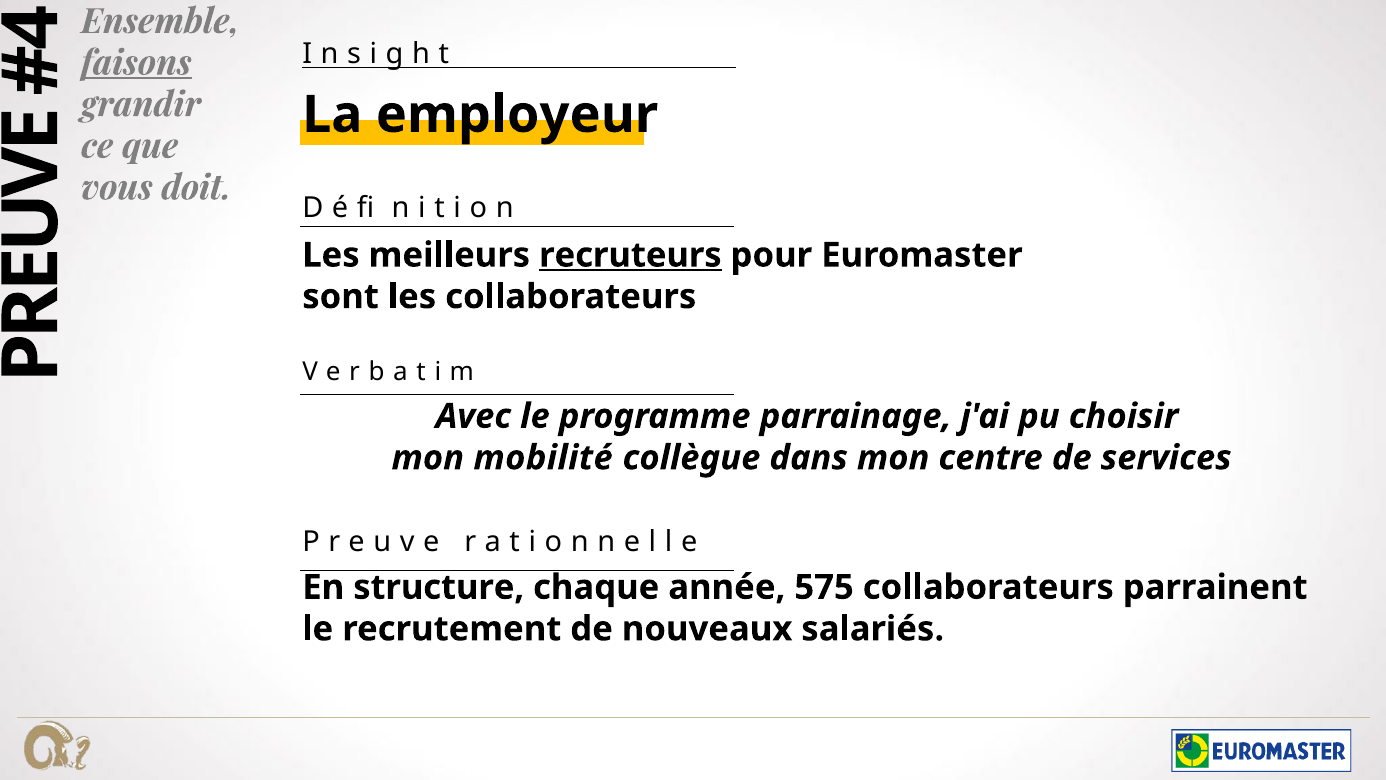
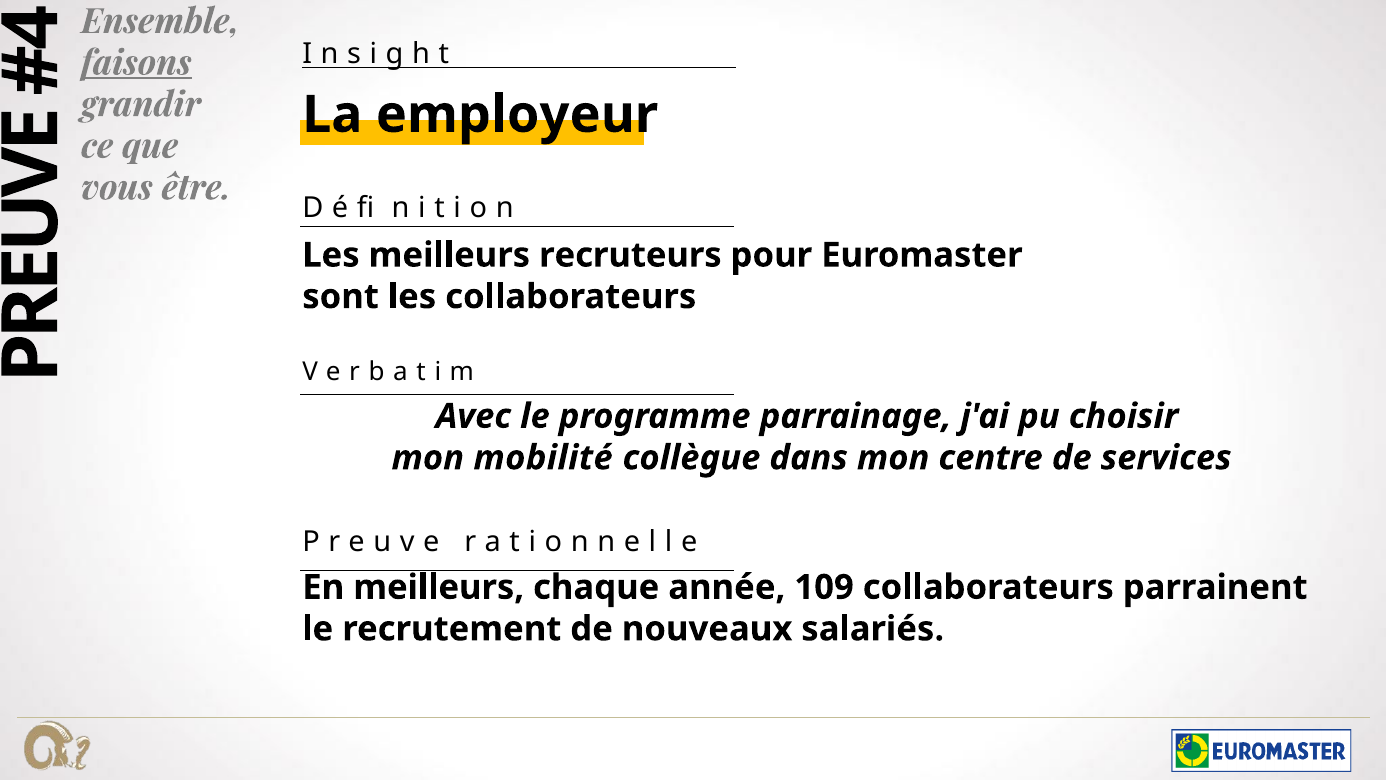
doit: doit -> être (196, 188)
recruteurs underline: present -> none (630, 255)
En structure: structure -> meilleurs (439, 587)
575: 575 -> 109 (824, 587)
